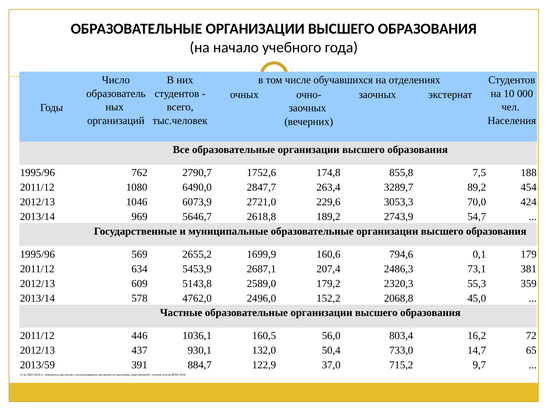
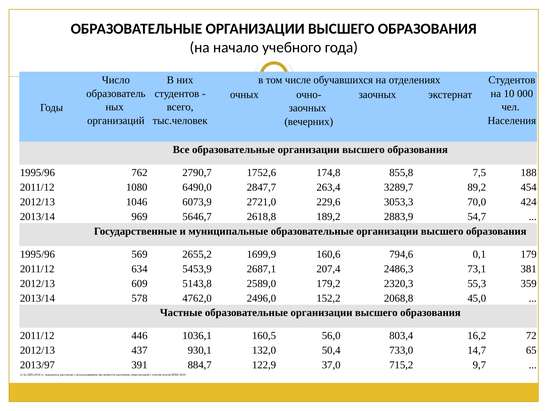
2743,9: 2743,9 -> 2883,9 (399, 217)
2013/59: 2013/59 -> 2013/97 (37, 365)
